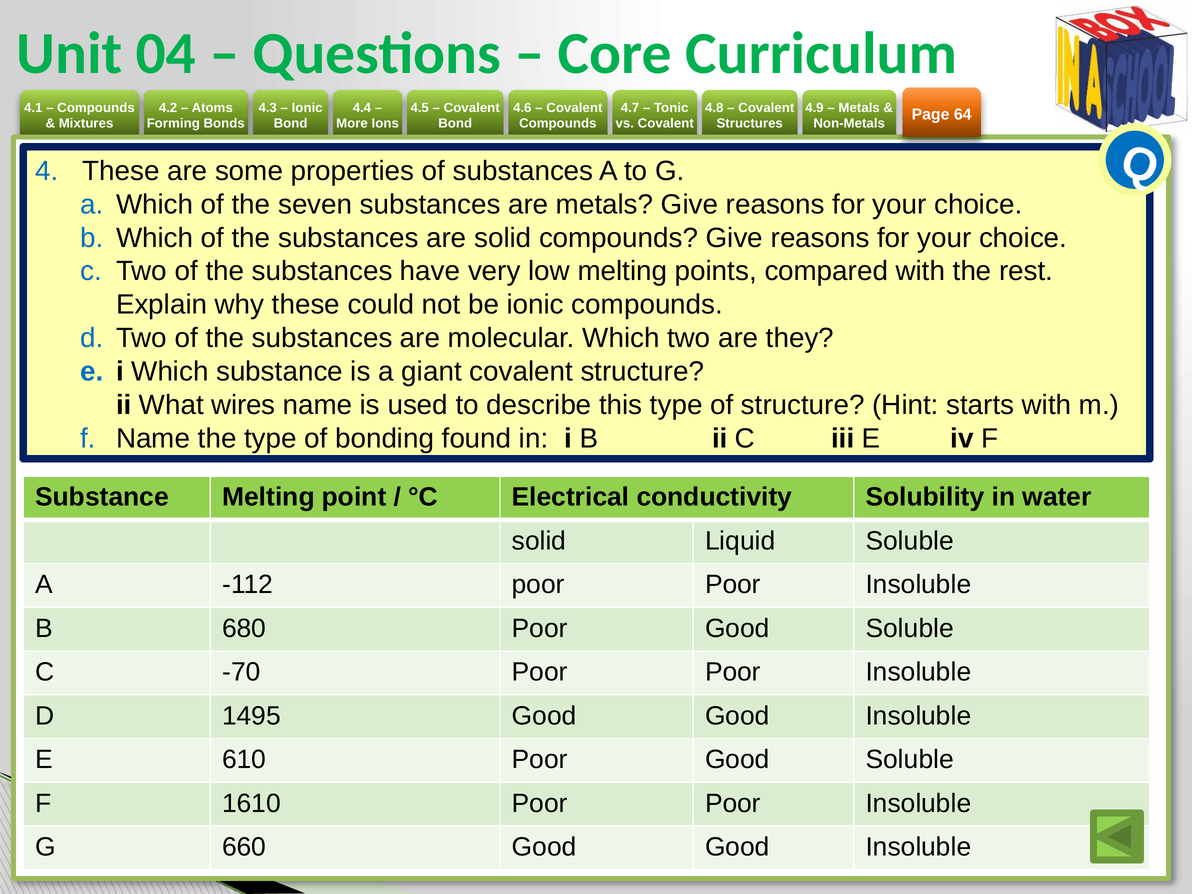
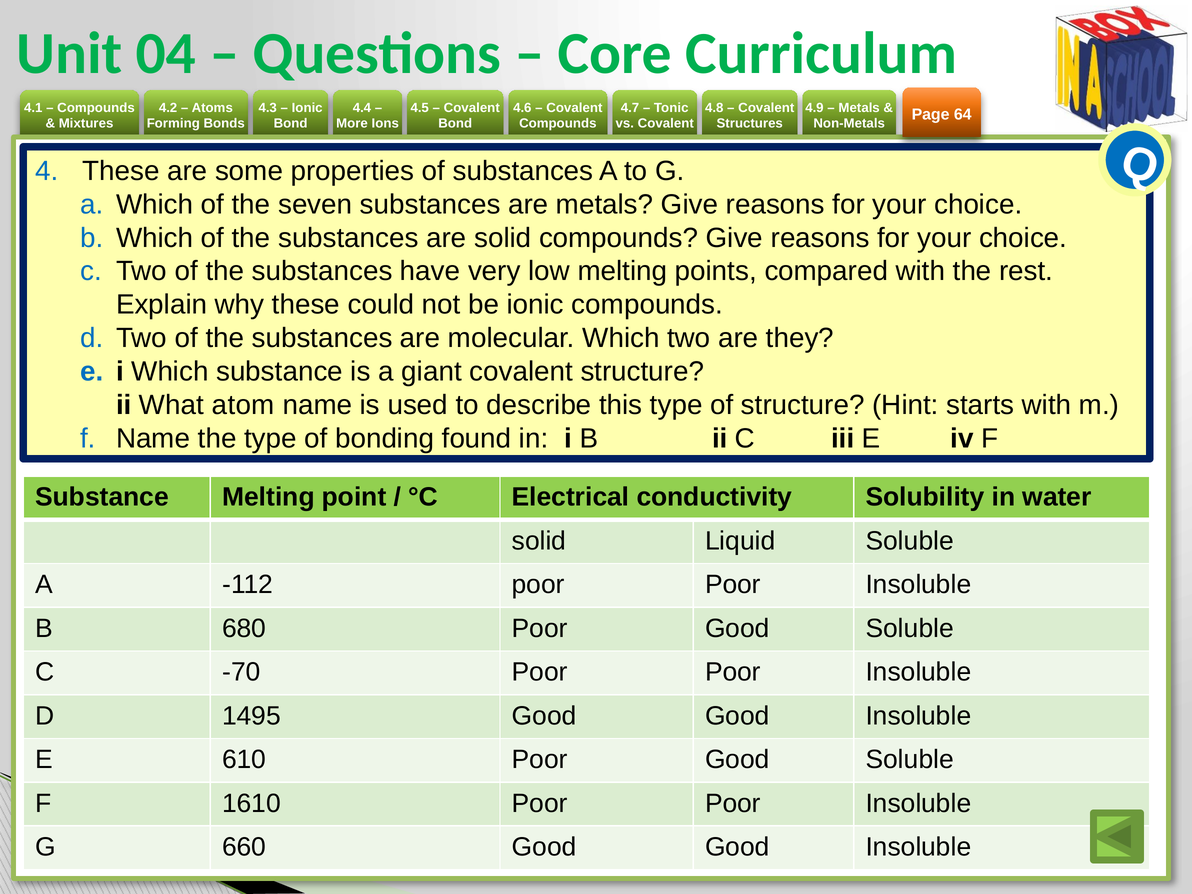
wires: wires -> atom (243, 405)
